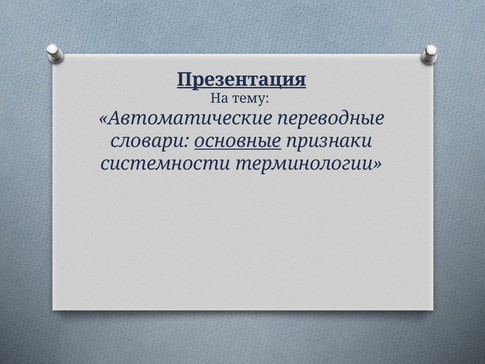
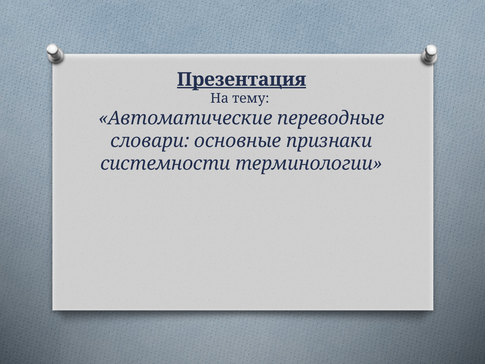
основные underline: present -> none (238, 141)
